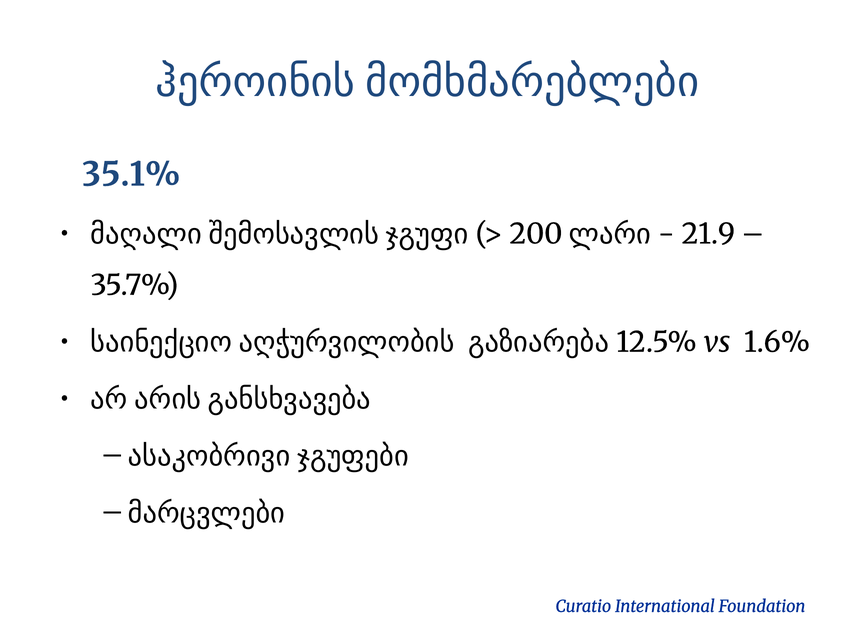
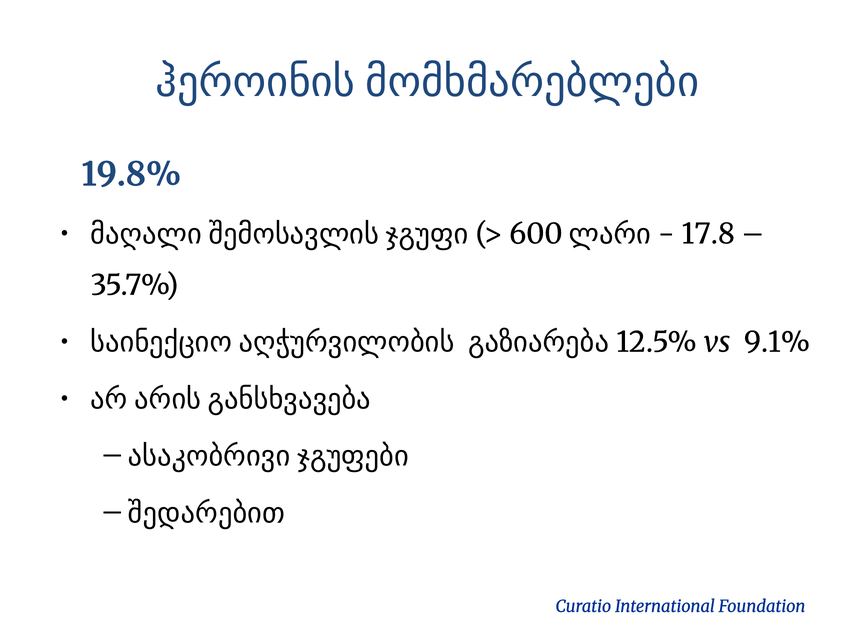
35.1%: 35.1% -> 19.8% (131, 175)
200: 200 -> 600 (536, 234)
21.9: 21.9 -> 17.8 (708, 234)
1.6%: 1.6% -> 9.1% (777, 343)
მარცვლები: მარცვლები -> შედარებით (206, 514)
